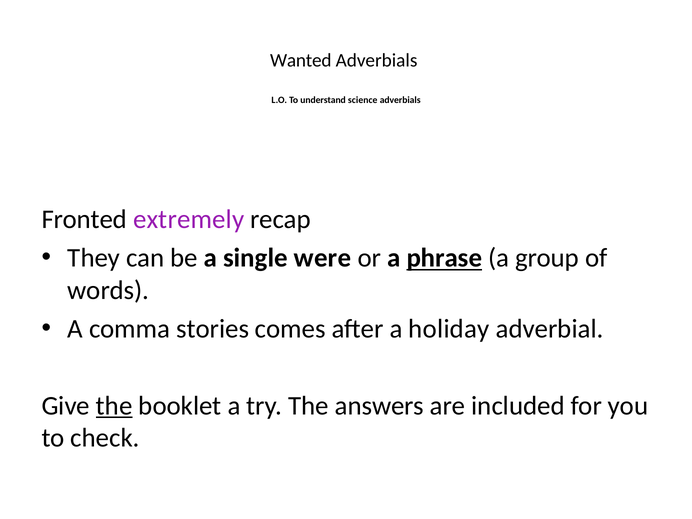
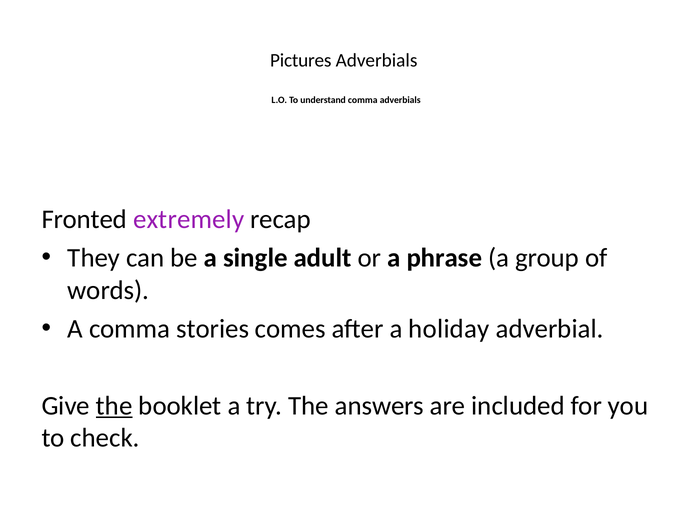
Wanted: Wanted -> Pictures (301, 60)
understand science: science -> comma (363, 100)
were: were -> adult (323, 258)
phrase underline: present -> none (444, 258)
